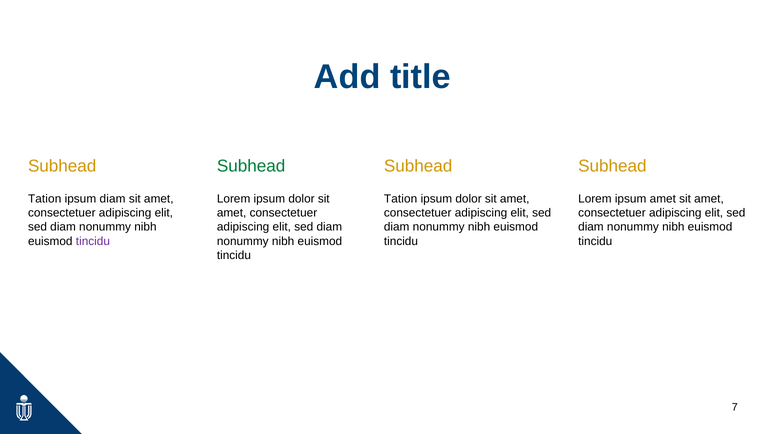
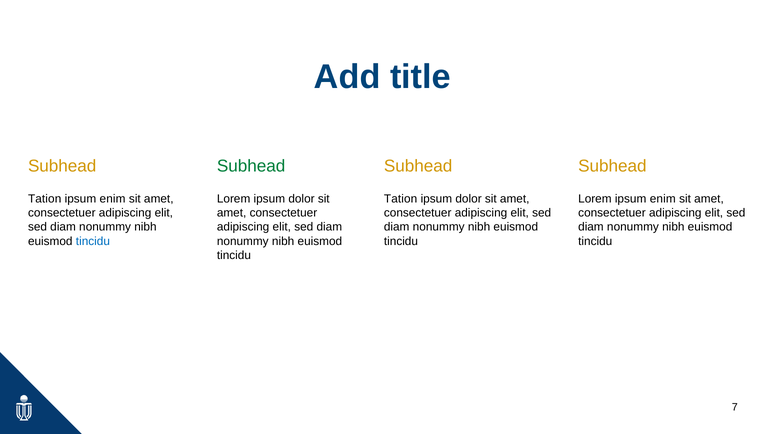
diam: diam -> enim (113, 199)
Lorem ipsum amet: amet -> enim (663, 199)
tincidu colour: purple -> blue (93, 241)
